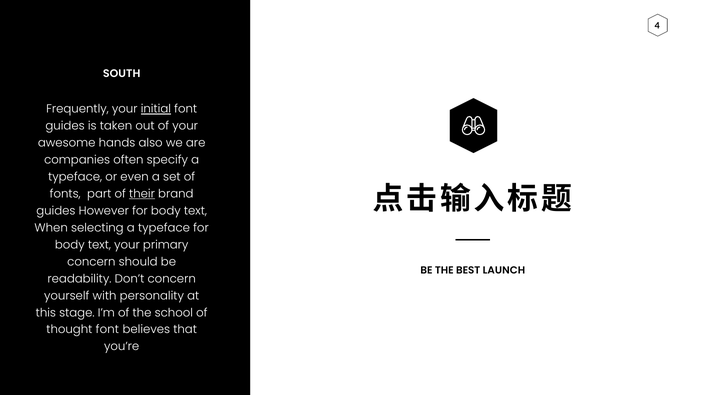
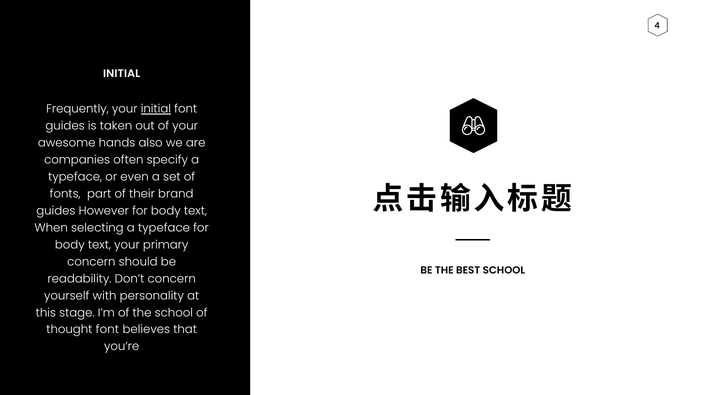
SOUTH: SOUTH -> INITIAL (122, 74)
their underline: present -> none (142, 194)
BEST LAUNCH: LAUNCH -> SCHOOL (504, 271)
